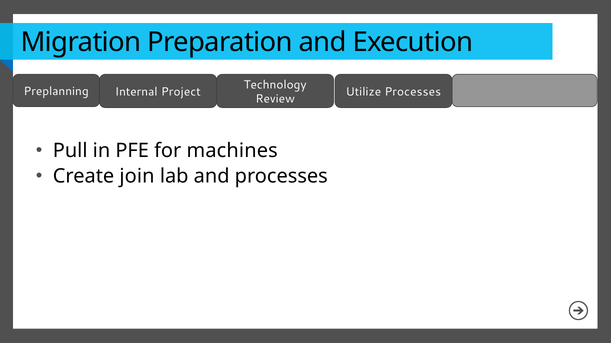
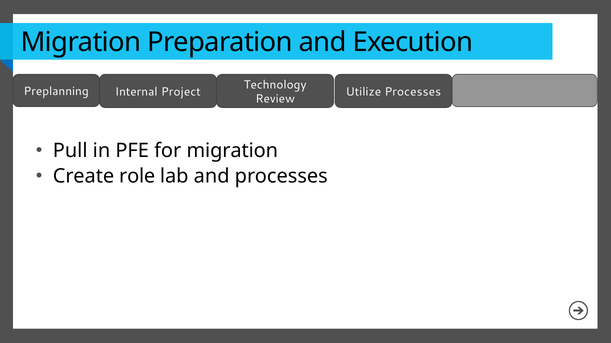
for machines: machines -> migration (232, 151)
join: join -> role (137, 176)
